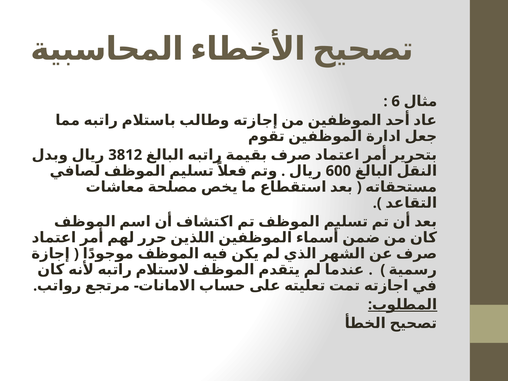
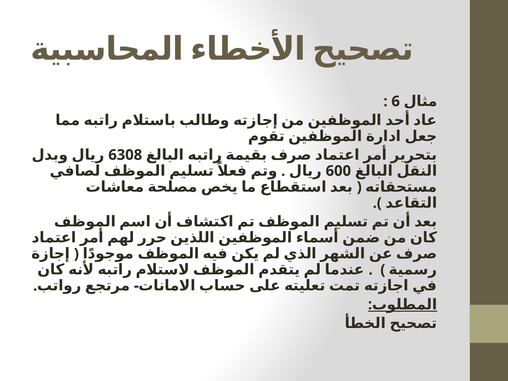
3812: 3812 -> 6308 (125, 155)
